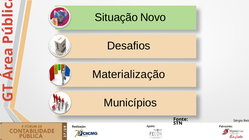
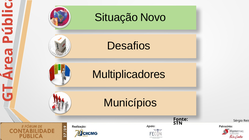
Materialização: Materialização -> Multiplicadores (129, 74)
